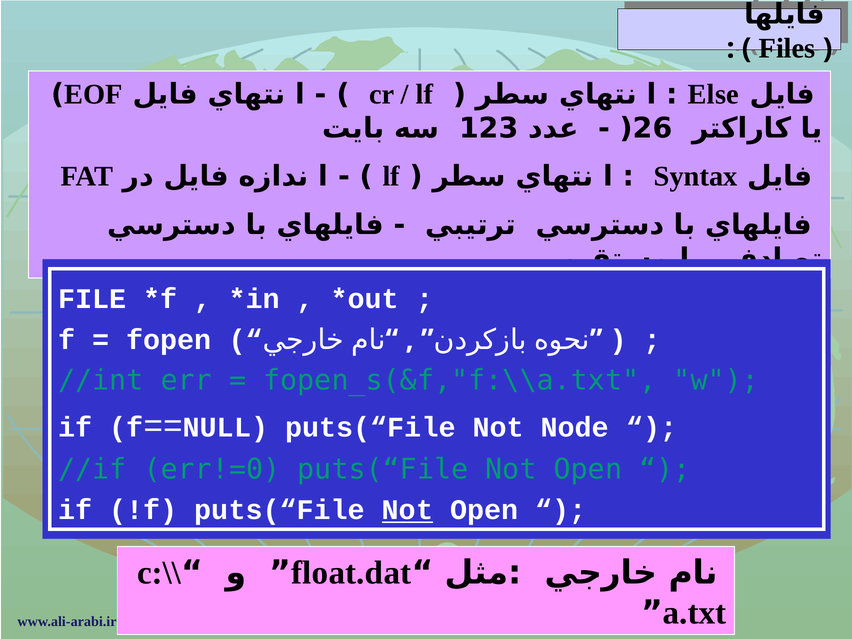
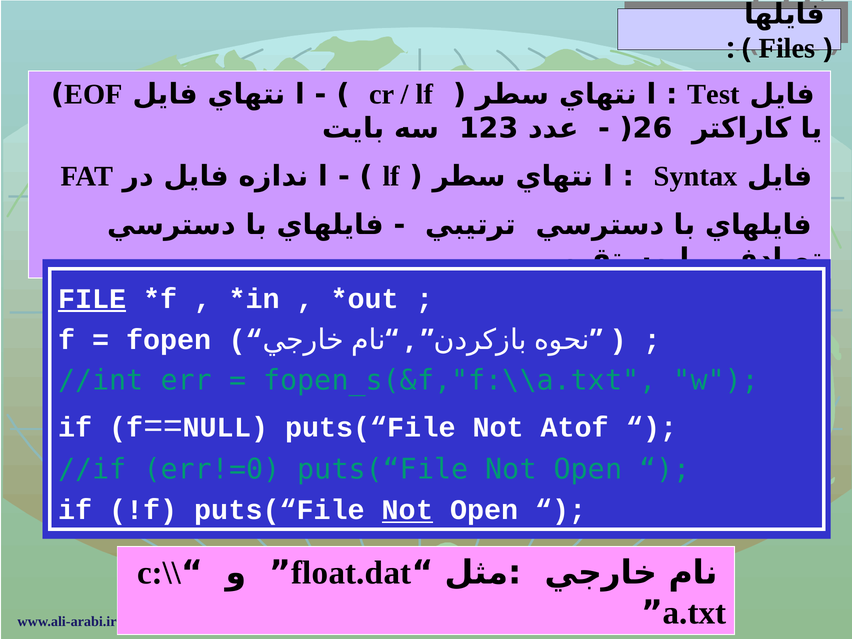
Else: Else -> Test (713, 94)
FILE underline: none -> present (92, 299)
Node: Node -> Atof (575, 427)
